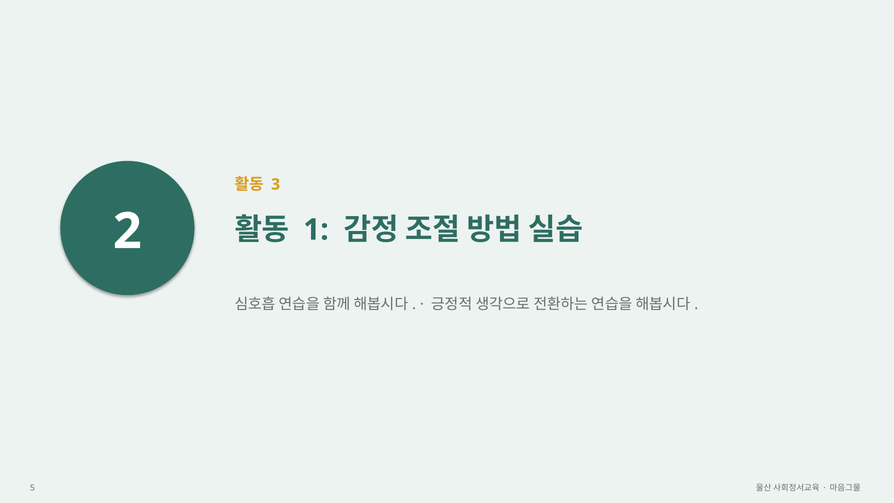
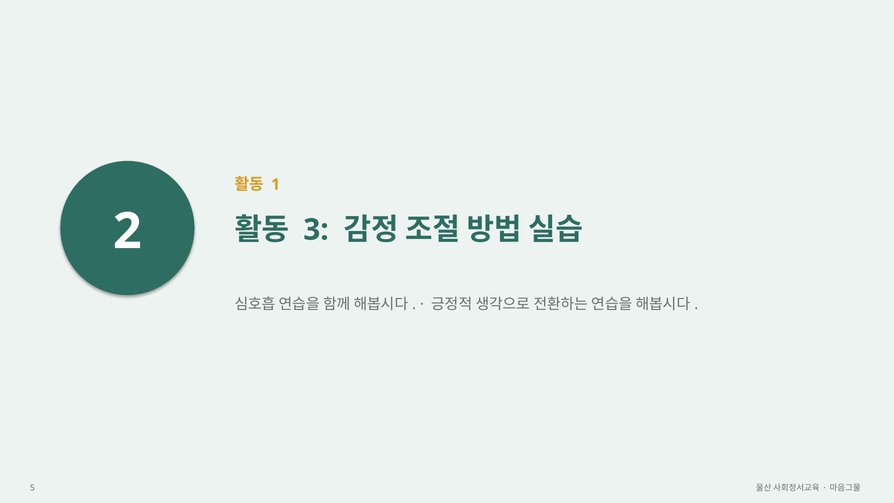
3: 3 -> 1 (276, 184)
1: 1 -> 3 (316, 230)
